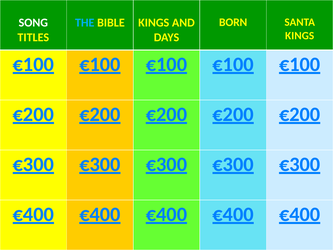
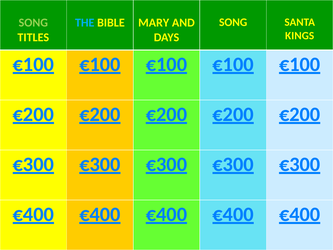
BORN: BORN -> SONG (233, 22)
SONG colour: white -> light green (33, 23)
BIBLE KINGS: KINGS -> MARY (154, 23)
